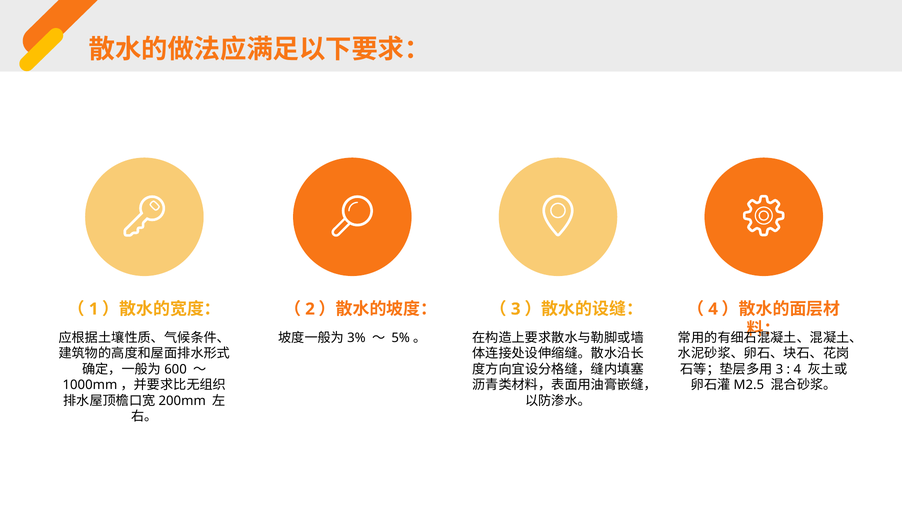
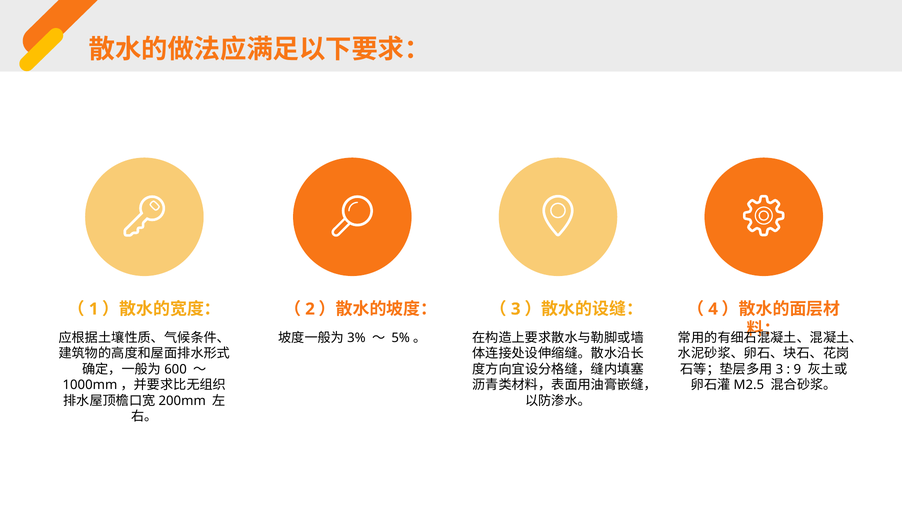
4: 4 -> 9 (797, 370)
